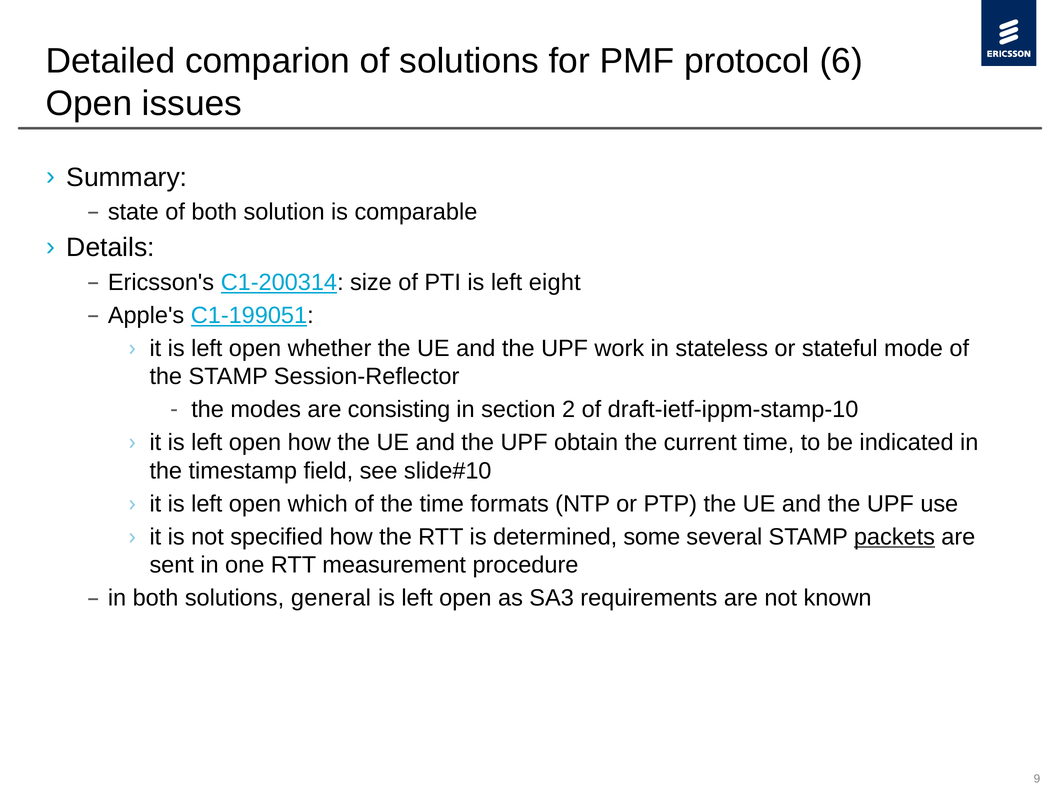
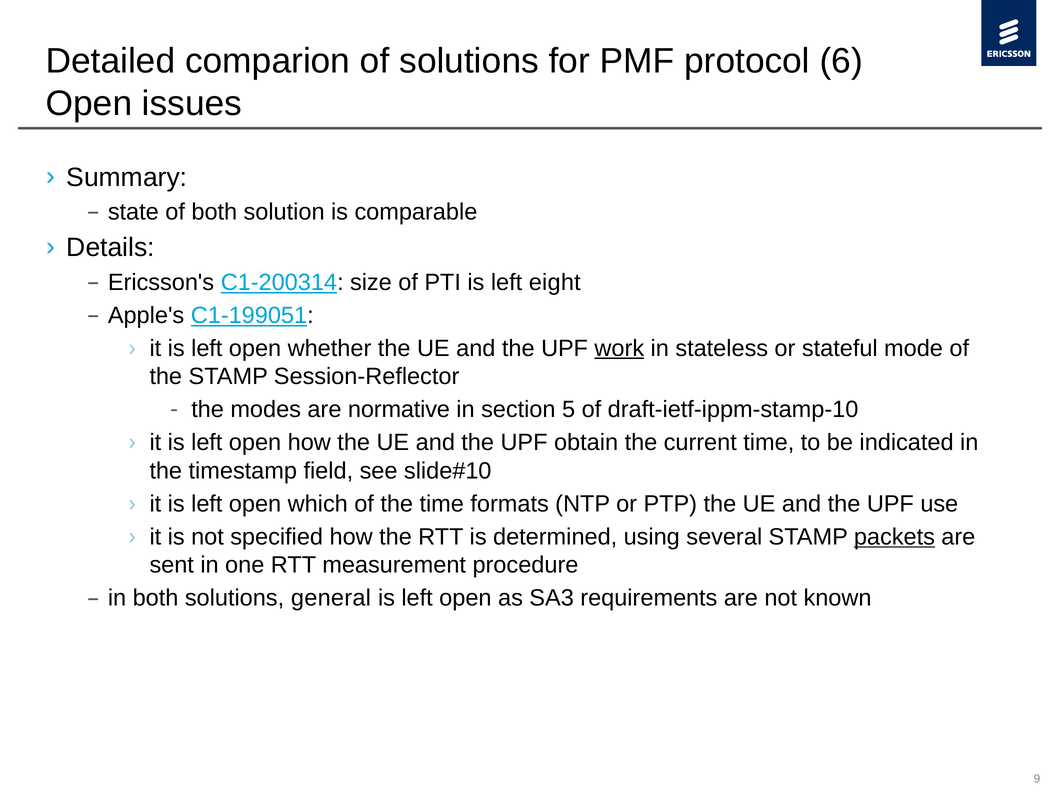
work underline: none -> present (619, 348)
consisting: consisting -> normative (399, 409)
2: 2 -> 5 (569, 409)
some: some -> using (652, 537)
